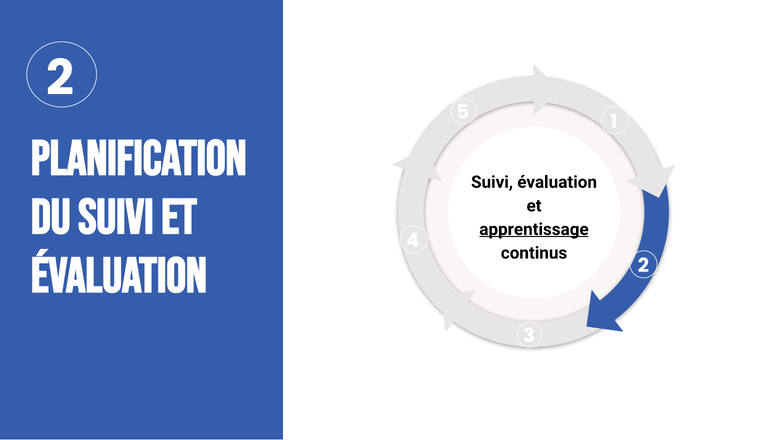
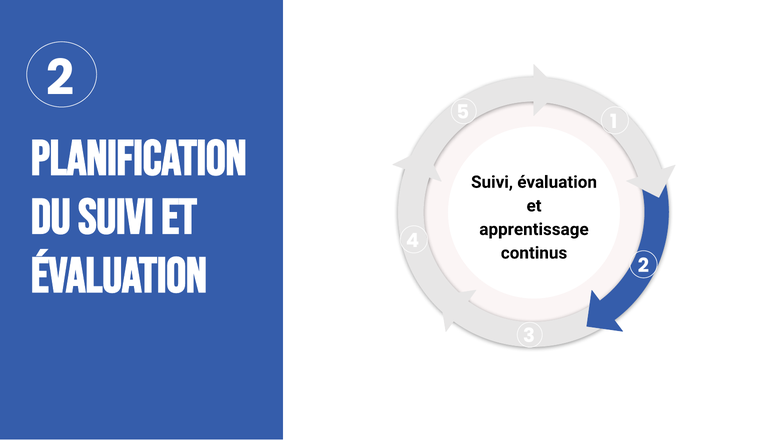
apprentissage underline: present -> none (534, 229)
